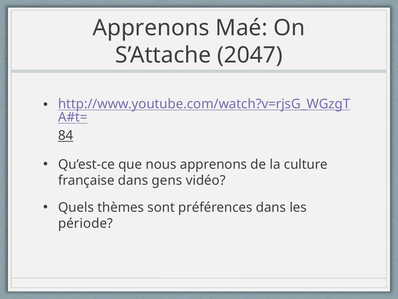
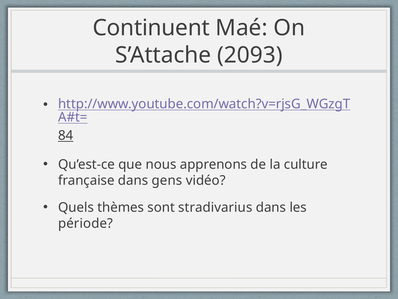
Apprenons: Apprenons -> Continuent (151, 28)
2047: 2047 -> 2093 (250, 55)
préférences: préférences -> stradivarius (215, 207)
